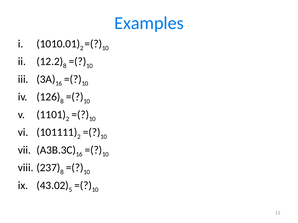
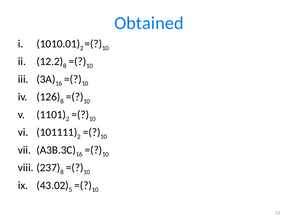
Examples: Examples -> Obtained (149, 23)
